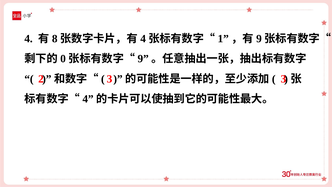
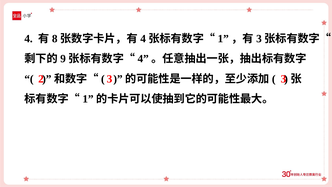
9: 9 -> 3 (259, 39)
0: 0 -> 9 (63, 59)
9: 9 -> 4 (143, 59)
4: 4 -> 1 (88, 99)
